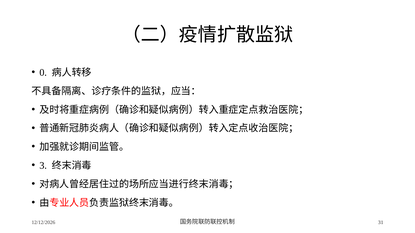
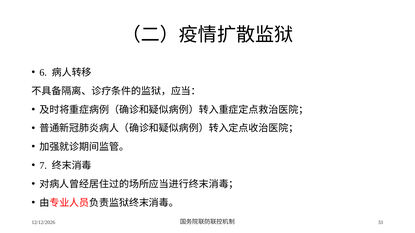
0: 0 -> 6 (43, 73)
3: 3 -> 7 (43, 166)
